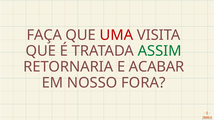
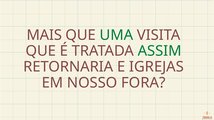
FAÇA: FAÇA -> MAIS (44, 35)
UMA colour: red -> green (116, 35)
ACABAR: ACABAR -> IGREJAS (156, 67)
